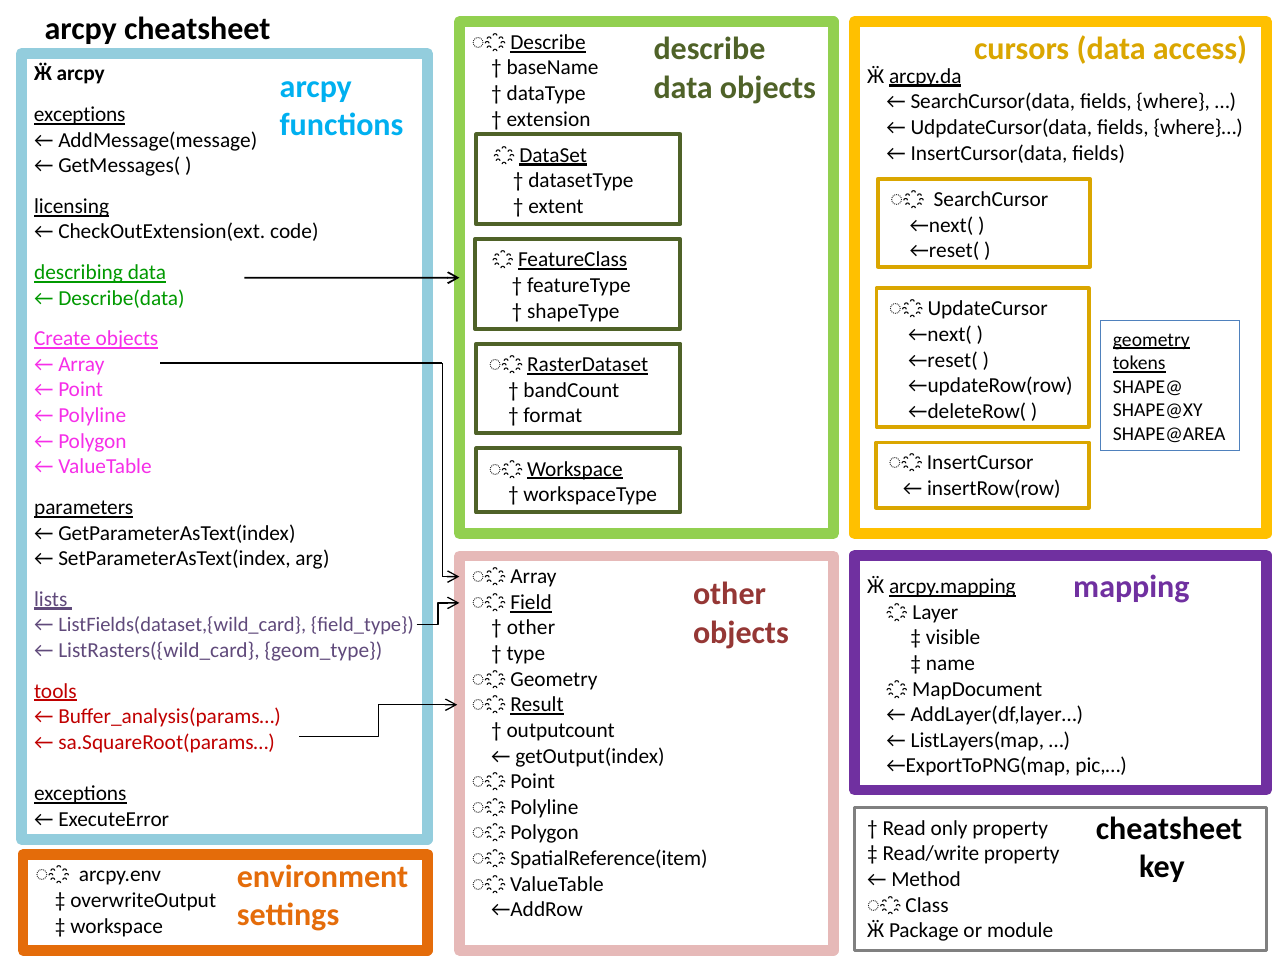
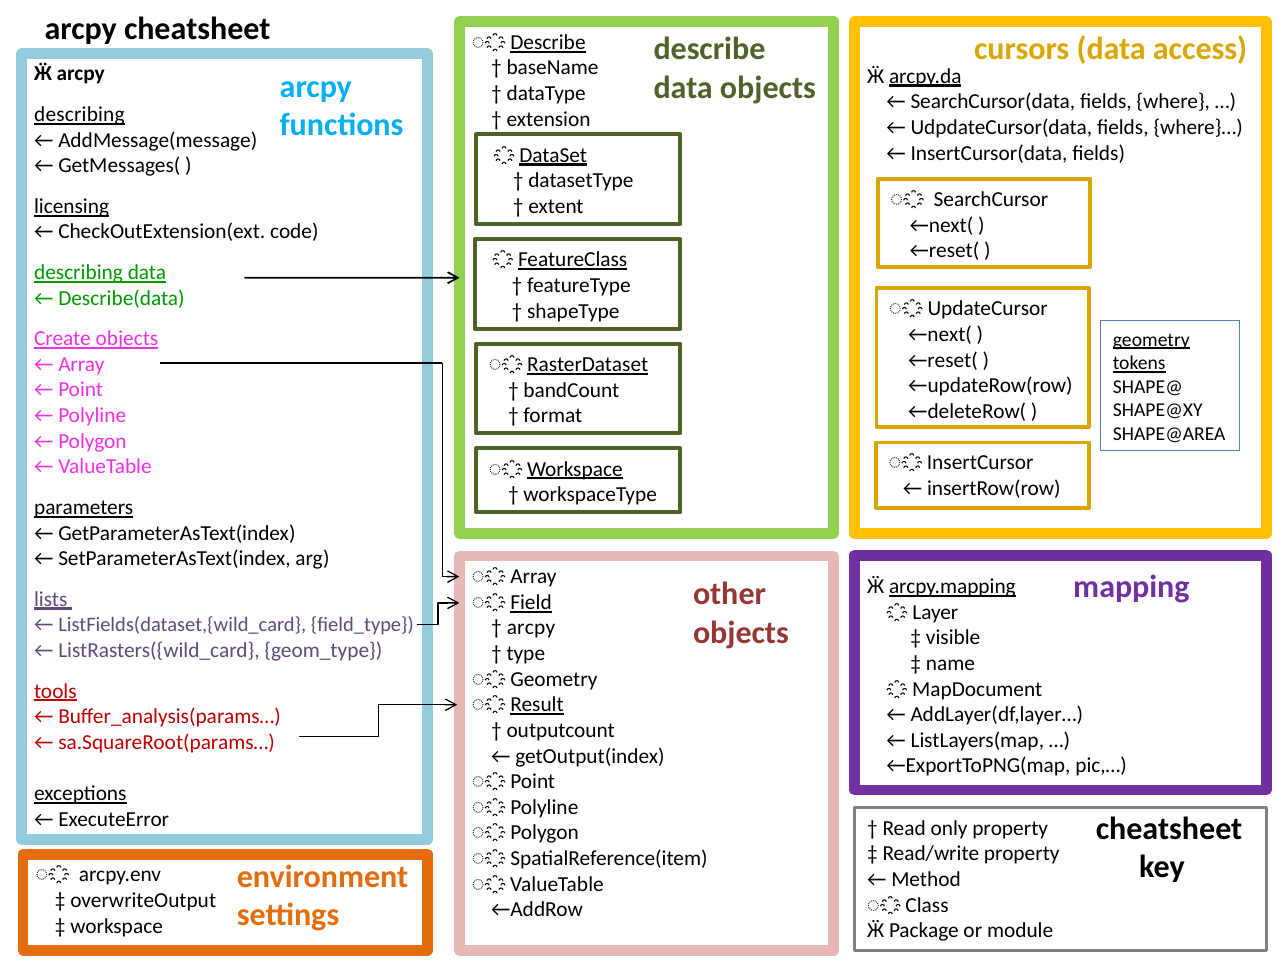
exceptions: exceptions -> describing (79, 115)
other: other -> arcpy (531, 628)
